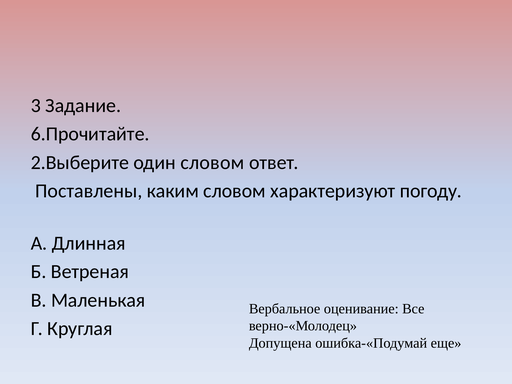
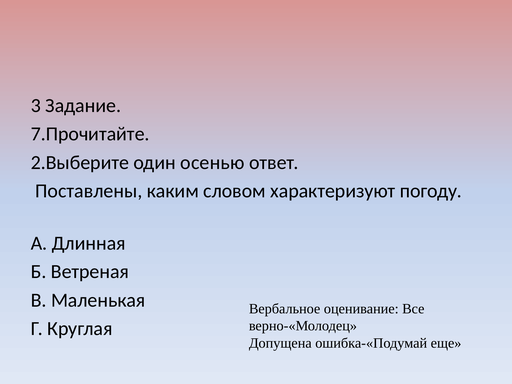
6.Прочитайте: 6.Прочитайте -> 7.Прочитайте (90, 134)
один словом: словом -> осенью (212, 162)
